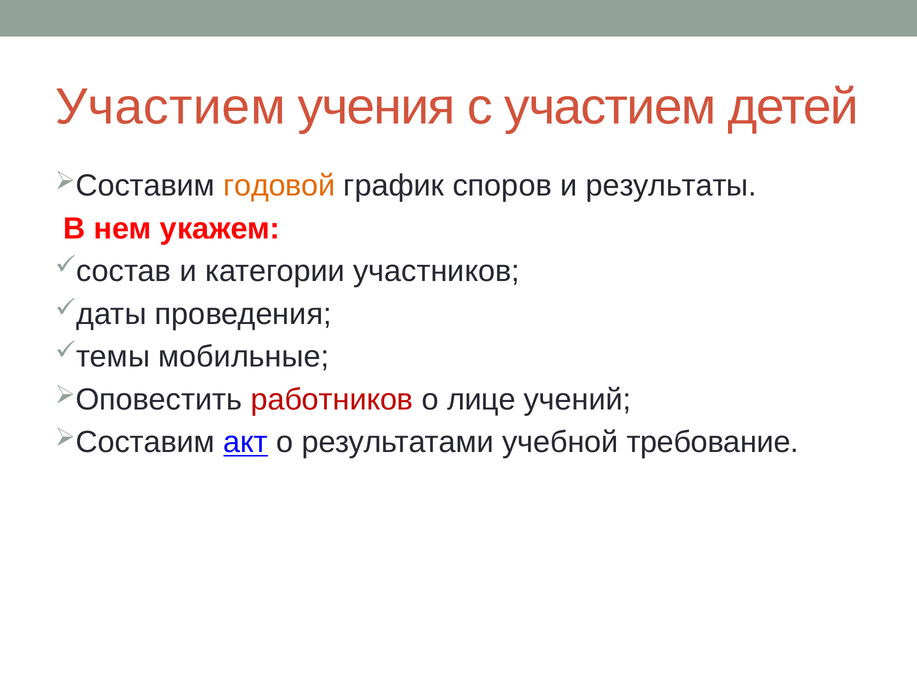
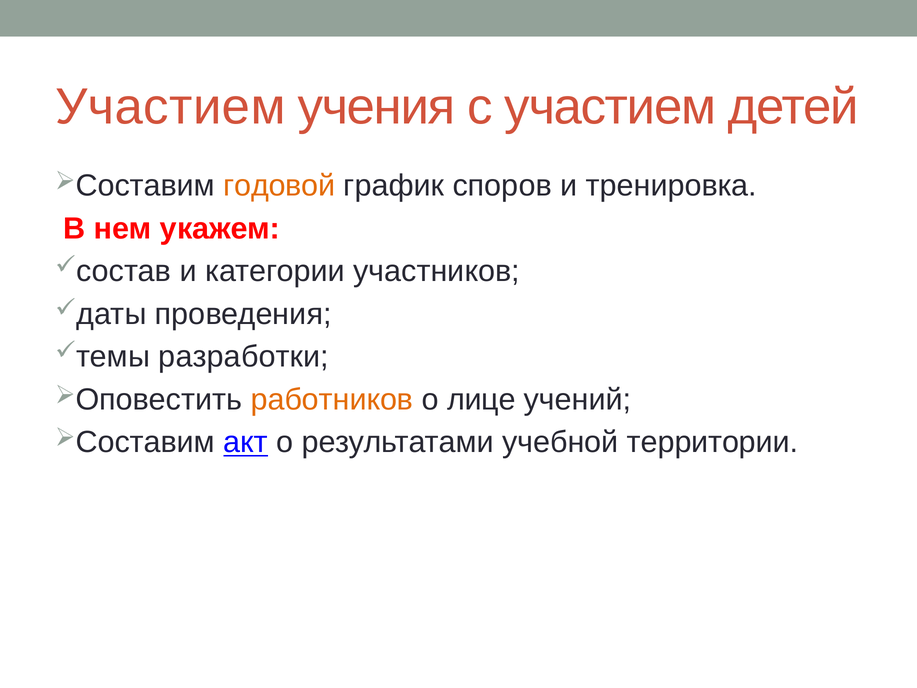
результаты: результаты -> тренировка (671, 186)
мобильные: мобильные -> разработки (244, 357)
работников colour: red -> orange (332, 399)
требование: требование -> территории (713, 442)
